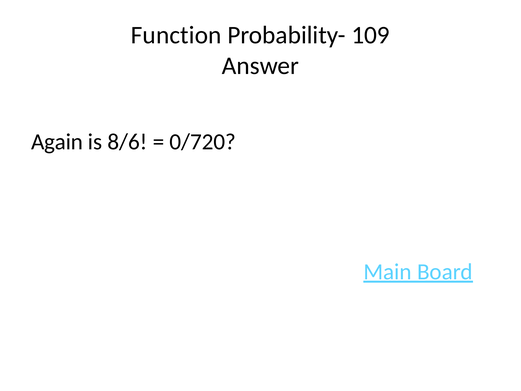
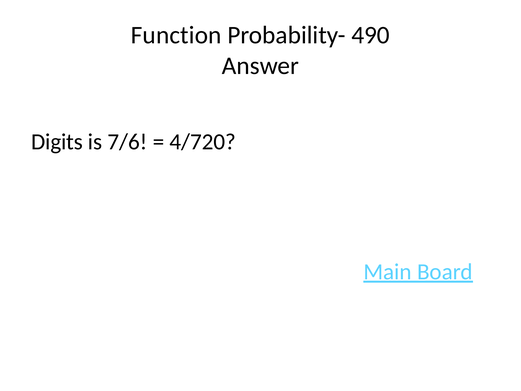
109: 109 -> 490 (371, 35)
Again: Again -> Digits (57, 142)
8/6: 8/6 -> 7/6 (127, 142)
0/720: 0/720 -> 4/720 (203, 142)
